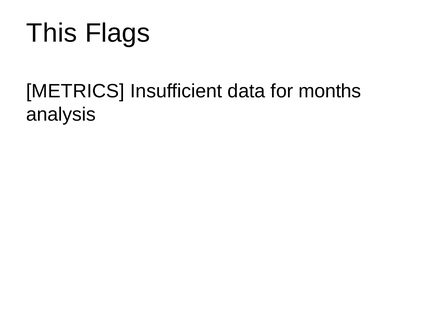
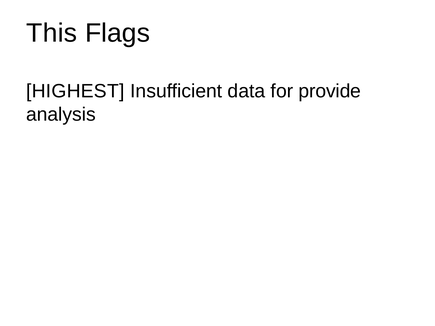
METRICS: METRICS -> HIGHEST (75, 91)
months: months -> provide (330, 91)
